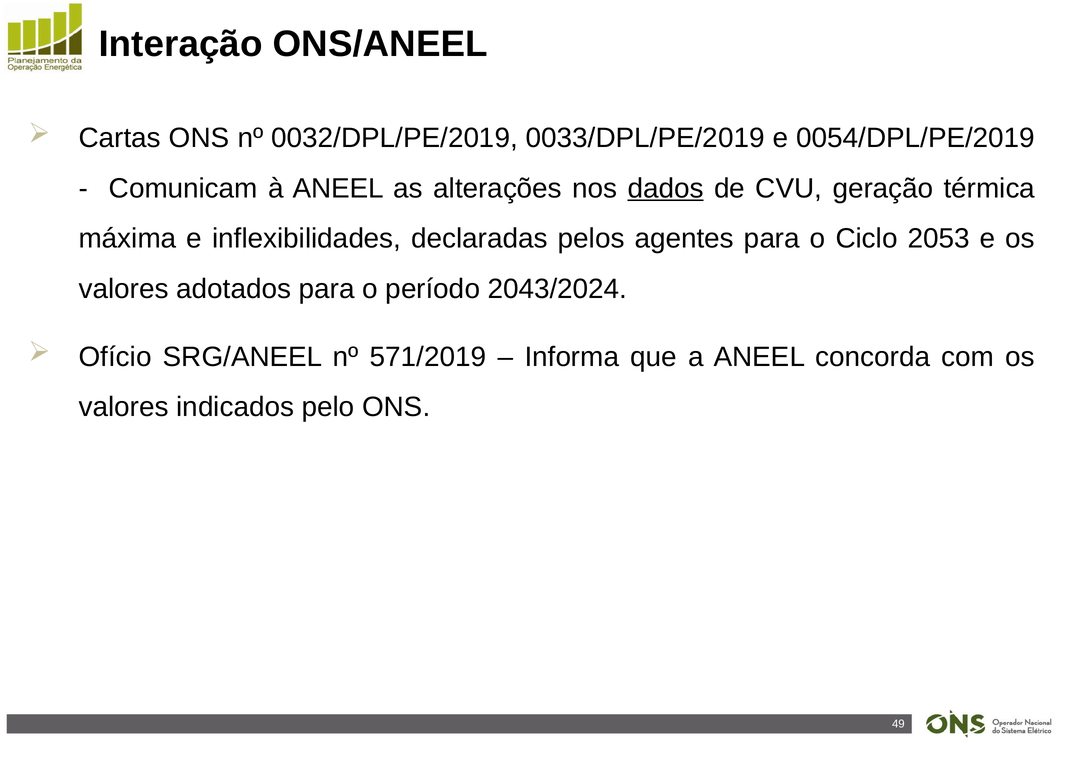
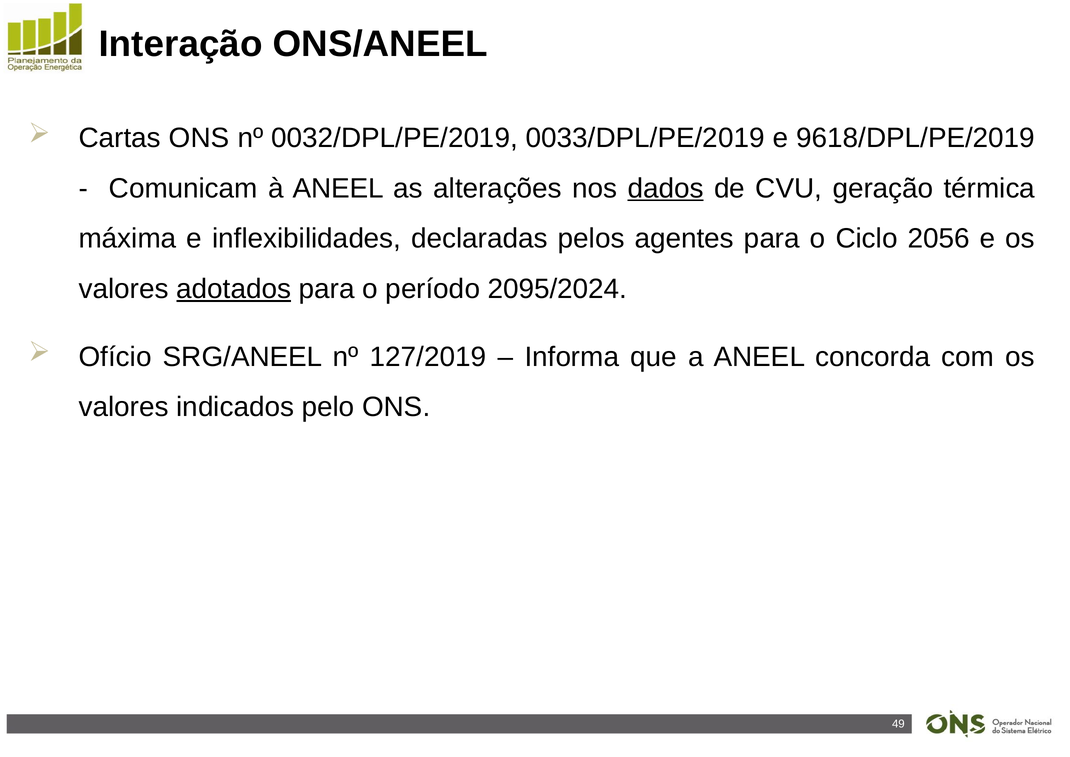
0054/DPL/PE/2019: 0054/DPL/PE/2019 -> 9618/DPL/PE/2019 (916, 138)
2053: 2053 -> 2056 (939, 239)
adotados underline: none -> present (234, 289)
2043/2024: 2043/2024 -> 2095/2024 (557, 289)
571/2019: 571/2019 -> 127/2019 (428, 357)
